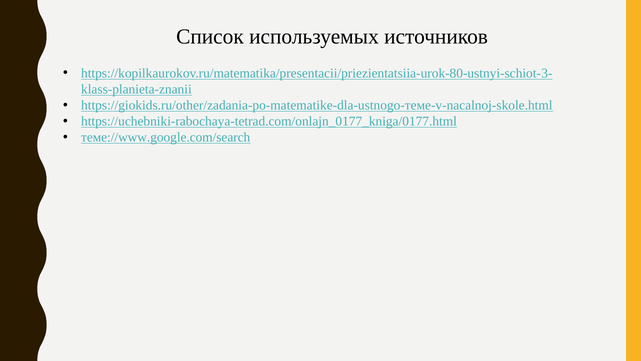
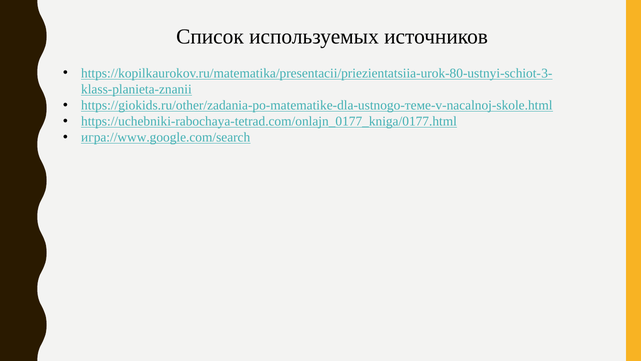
теме://www.google.com/search: теме://www.google.com/search -> игра://www.google.com/search (166, 137)
